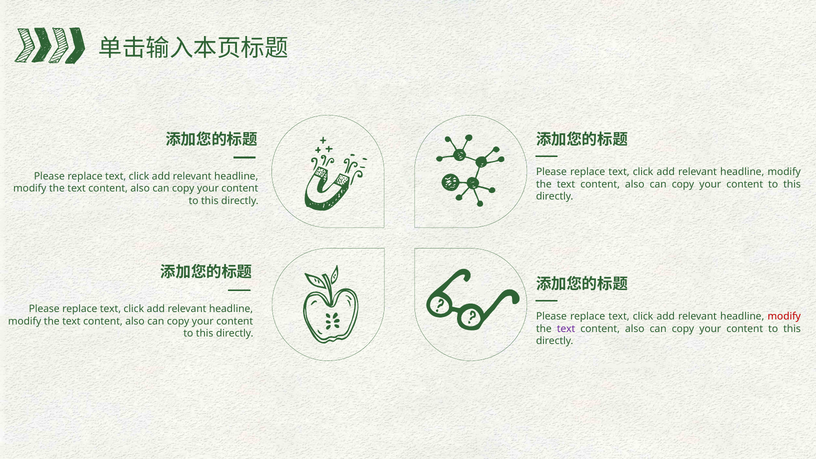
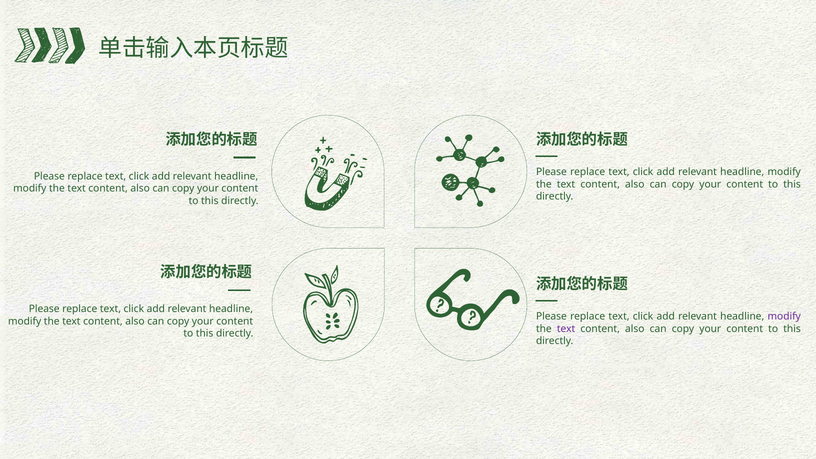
modify colour: red -> purple (784, 316)
